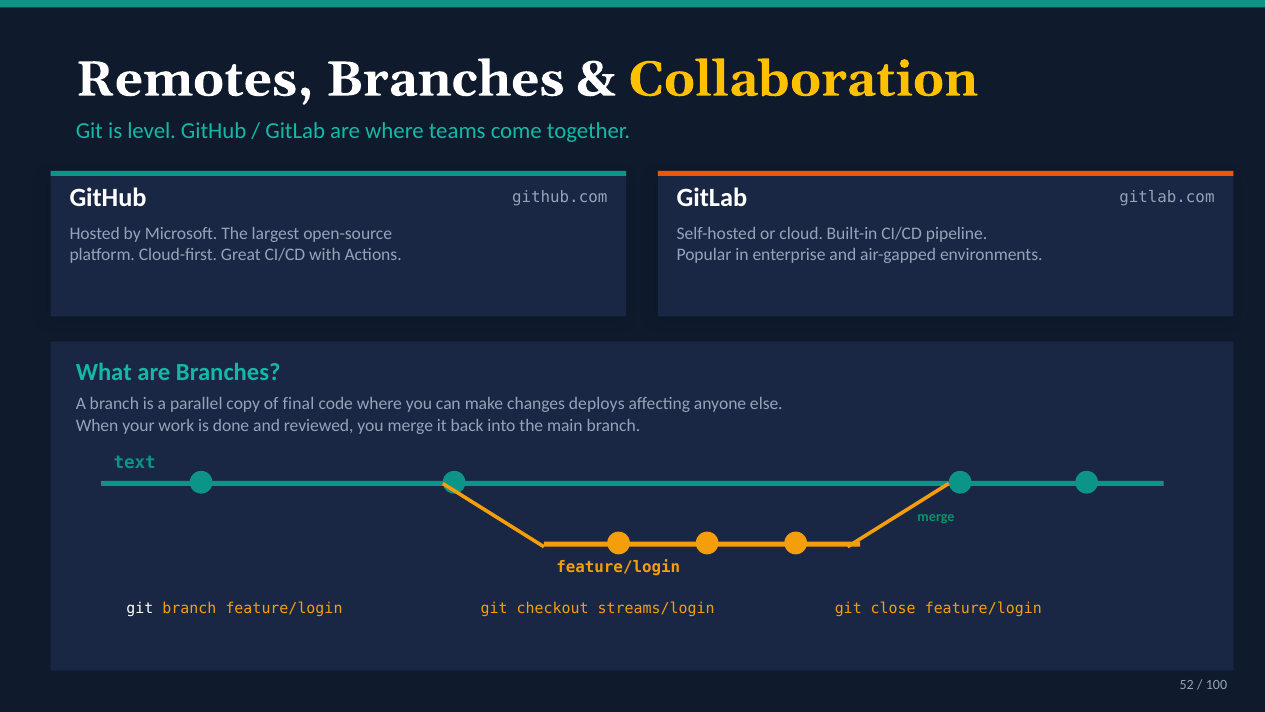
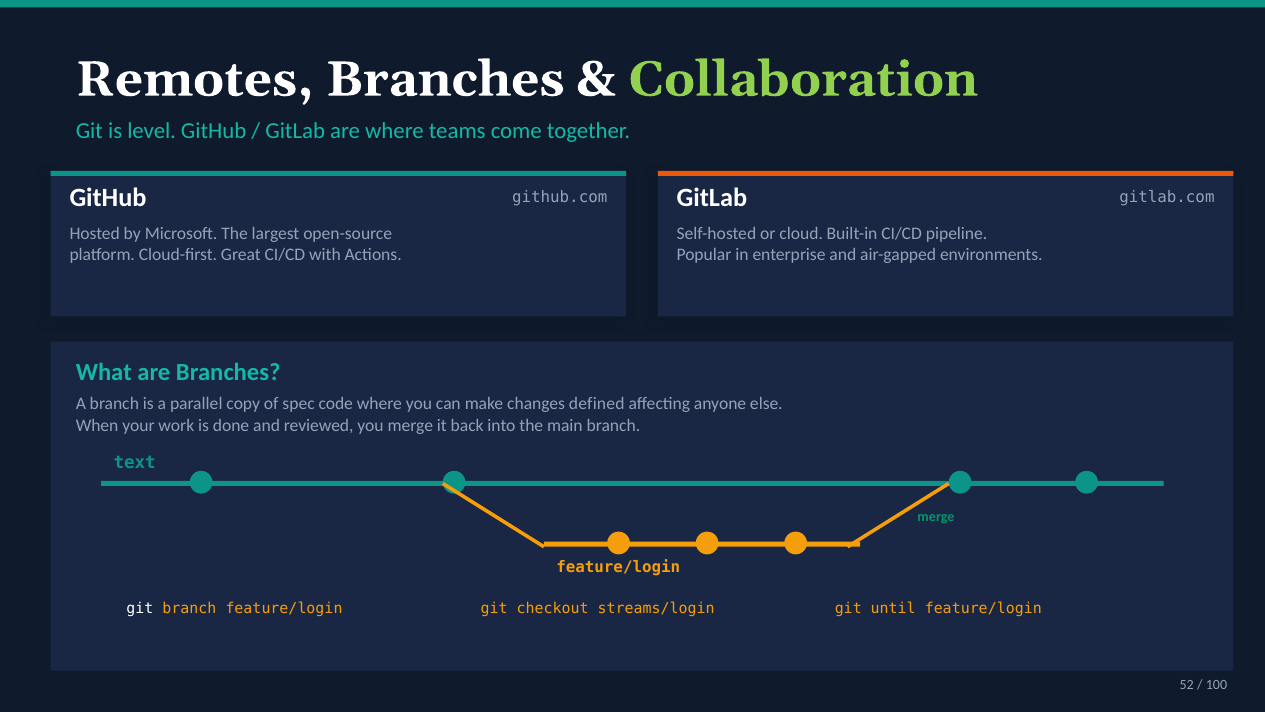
Collaboration colour: yellow -> light green (803, 79)
final: final -> spec (299, 404)
deploys: deploys -> defined (597, 404)
close: close -> until (893, 608)
